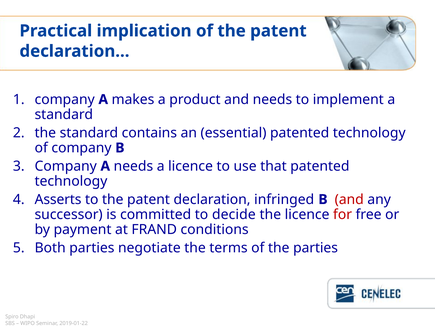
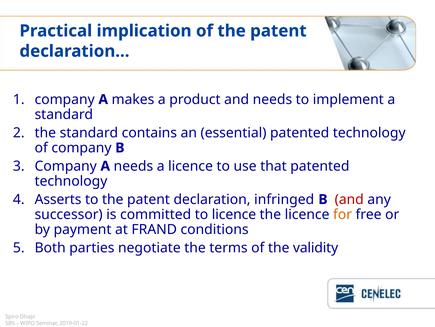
to decide: decide -> licence (234, 214)
for colour: red -> orange (343, 214)
the parties: parties -> validity (316, 247)
